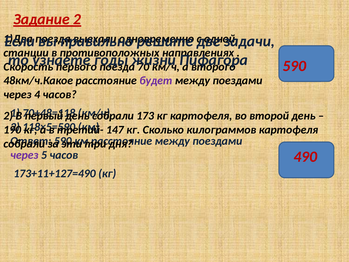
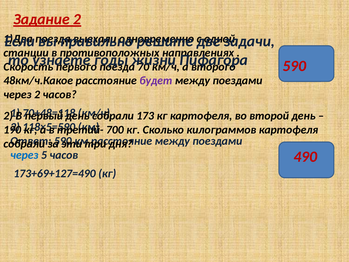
через 4: 4 -> 2 (37, 95)
147: 147 -> 700 (115, 130)
через colour: purple -> blue (24, 155)
173+11+127=490: 173+11+127=490 -> 173+69+127=490 (55, 173)
